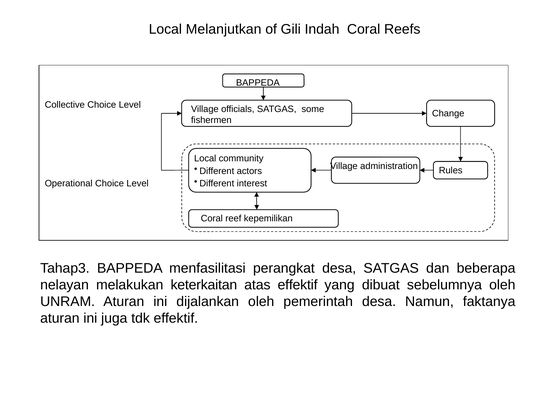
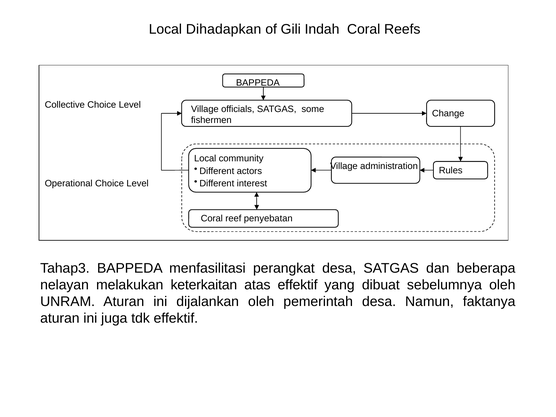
Melanjutkan: Melanjutkan -> Dihadapkan (224, 29)
kepemilikan: kepemilikan -> penyebatan (268, 219)
